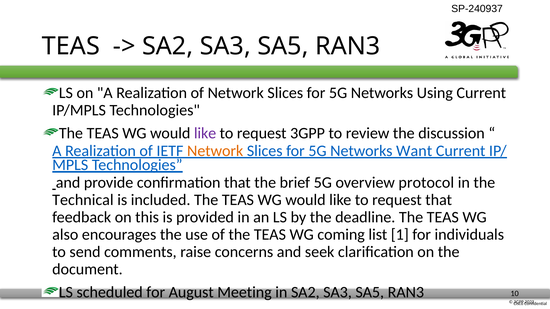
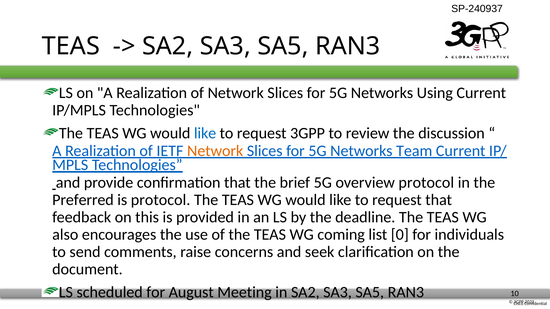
like colour: purple -> blue (205, 133)
Want: Want -> Team (414, 151)
Technical: Technical -> Preferred (83, 200)
is included: included -> protocol (161, 200)
1: 1 -> 0 (400, 235)
